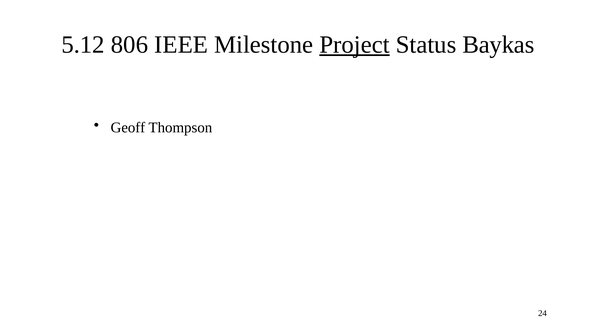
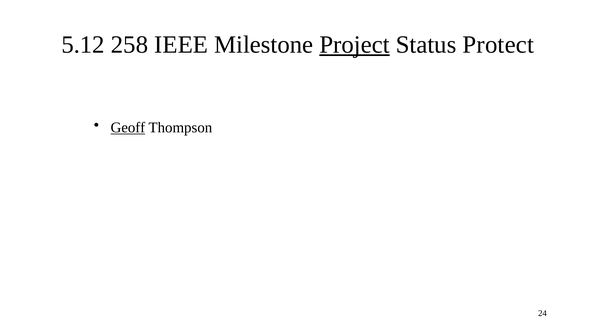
806: 806 -> 258 (130, 45)
Baykas: Baykas -> Protect (498, 45)
Geoff underline: none -> present (128, 128)
